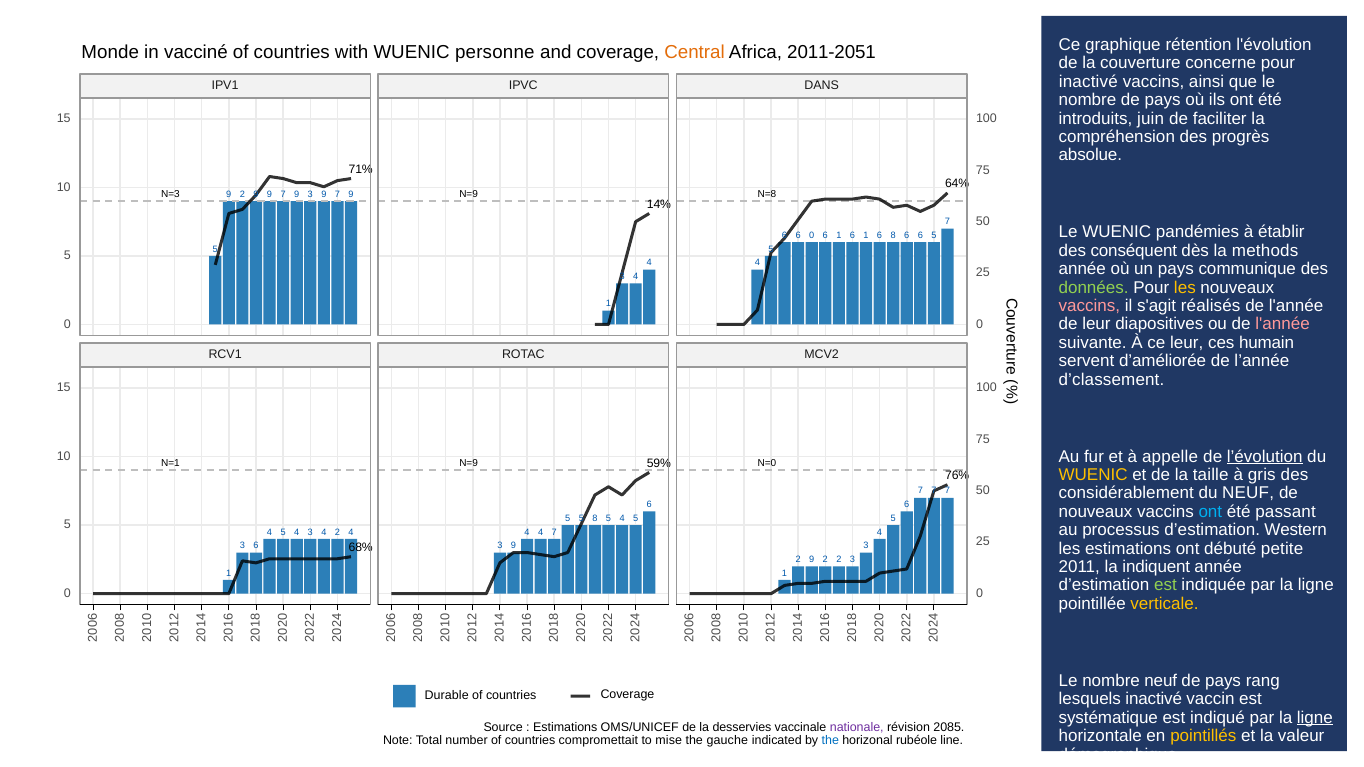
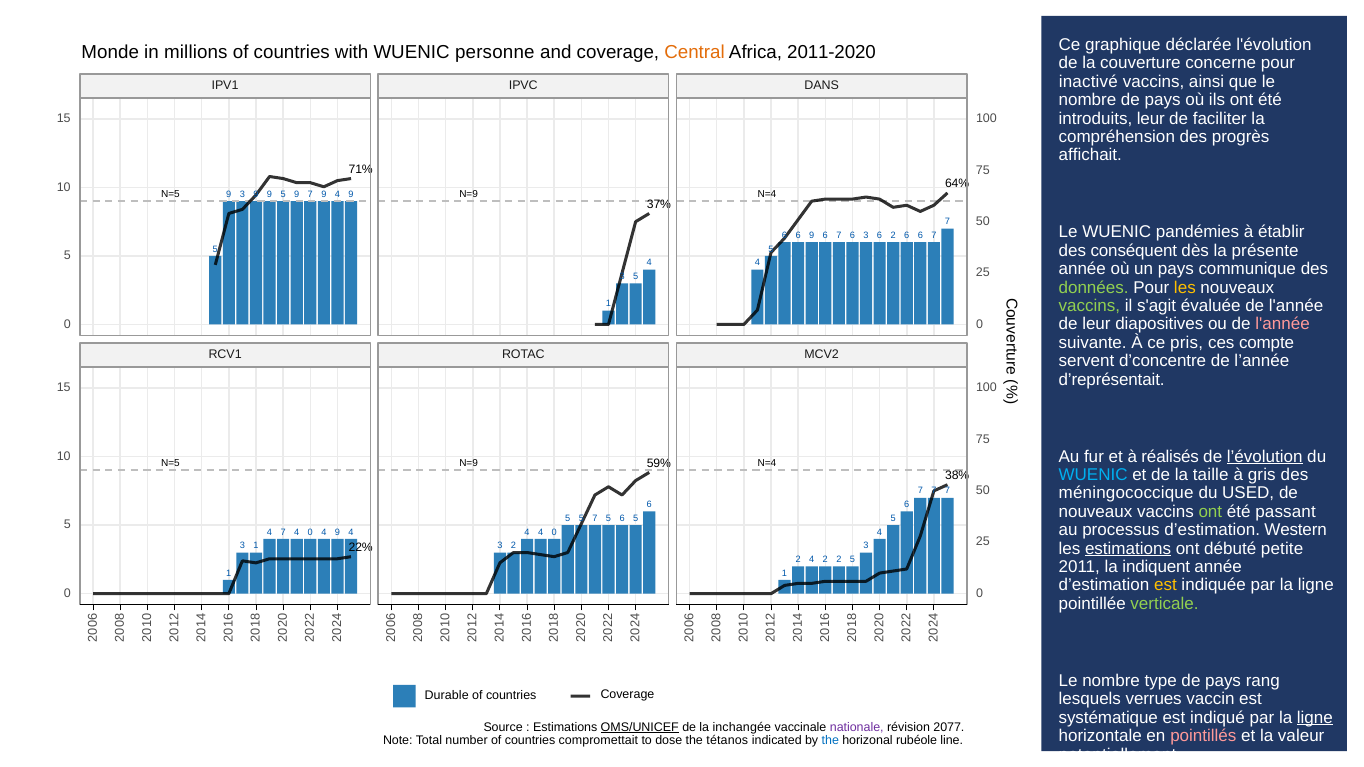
rétention: rétention -> déclarée (1199, 45)
vacciné: vacciné -> millions (196, 53)
2011-2051: 2011-2051 -> 2011-2020 (831, 53)
introduits juin: juin -> leur (1151, 118)
absolue: absolue -> affichait (1090, 155)
N=3: N=3 -> N=5 (170, 194)
N=8: N=8 -> N=4 (767, 194)
2: 2 -> 3 (242, 194)
9 9 7: 7 -> 5 (283, 194)
9 3: 3 -> 7 (310, 194)
7: 7 -> 4 (337, 194)
14%: 14% -> 37% (659, 204)
6 0: 0 -> 9 (812, 235)
1: 1 -> 7 (839, 235)
1: 1 -> 3 (866, 235)
8: 8 -> 2 (893, 235)
6 6 5: 5 -> 7 (934, 235)
methods: methods -> présente (1265, 251)
4: 4 -> 5 (636, 277)
vaccins colour: pink -> light green (1089, 306)
réalisés: réalisés -> évaluée (1211, 306)
ce leur: leur -> pris (1187, 343)
humain: humain -> compte (1267, 343)
d’améliorée: d’améliorée -> d’concentre (1163, 361)
d’classement: d’classement -> d’représentait (1112, 380)
appelle: appelle -> réalisés (1170, 457)
N=1: N=1 -> N=5 (170, 464)
N=0: N=0 -> N=4 (767, 464)
WUENIC colour: yellow -> light blue (1093, 475)
76%: 76% -> 38% (957, 476)
considérablement: considérablement -> méningococcique (1126, 494)
du NEUF: NEUF -> USED (1248, 494)
ont colour: light blue -> light green (1210, 512)
5 8: 8 -> 7 (595, 518)
4: 4 -> 6 (622, 518)
5: 5 -> 7 (283, 532)
3: 3 -> 0 (310, 532)
2: 2 -> 9 (337, 532)
4 4 7: 7 -> 0 (554, 532)
estimations underline: none -> present (1128, 549)
3 6: 6 -> 1 (256, 546)
9: 9 -> 2 (513, 546)
68%: 68% -> 22% (361, 548)
9: 9 -> 4 (812, 560)
2 3: 3 -> 5 (852, 560)
est colour: light green -> yellow (1165, 586)
verticale colour: yellow -> light green (1164, 604)
nombre neuf: neuf -> type (1161, 681)
lesquels inactivé: inactivé -> verrues (1154, 699)
OMS/UNICEF underline: none -> present (640, 727)
desservies: desservies -> inchangée (742, 727)
2085: 2085 -> 2077 (949, 727)
pointillés colour: yellow -> pink (1203, 736)
mise: mise -> dose (669, 740)
gauche: gauche -> tétanos (727, 740)
démographique: démographique -> potentiellement (1120, 755)
